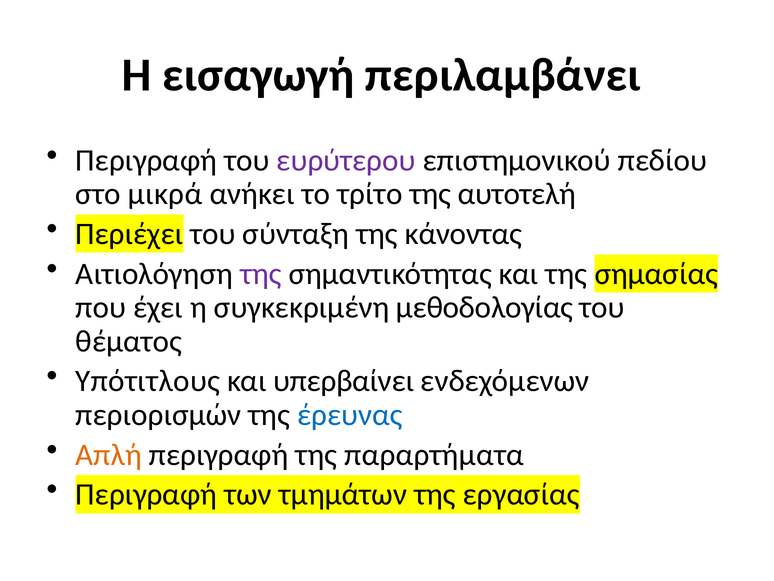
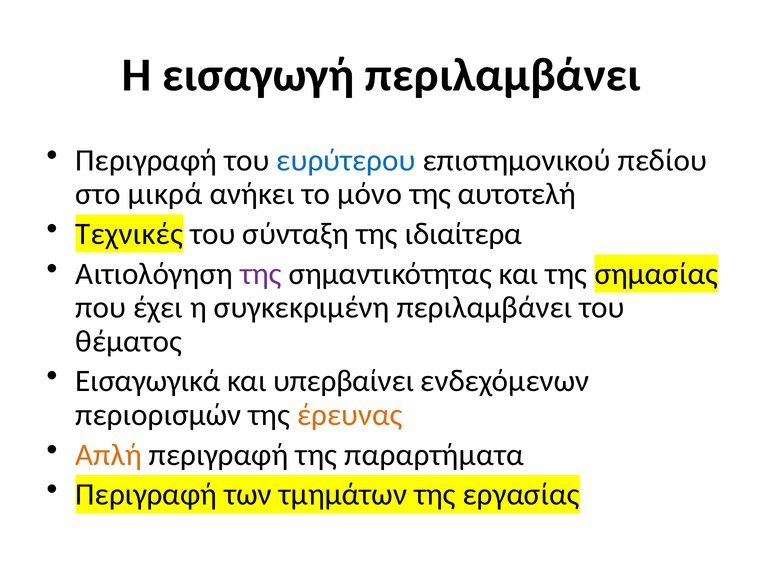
ευρύτερου colour: purple -> blue (346, 160)
τρίτο: τρίτο -> μόνο (370, 194)
Περιέχει: Περιέχει -> Τεχνικές (129, 234)
κάνοντας: κάνοντας -> ιδιαίτερα (463, 234)
συγκεκριμένη μεθοδολογίας: μεθοδολογίας -> περιλαμβάνει (484, 307)
Υπότιτλους: Υπότιτλους -> Εισαγωγικά (148, 381)
έρευνας colour: blue -> orange (350, 414)
